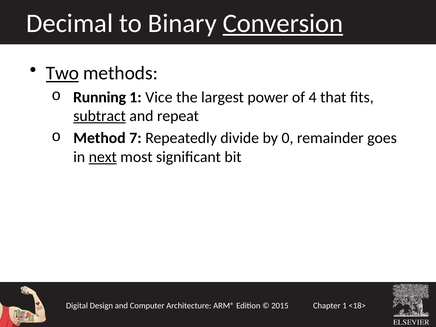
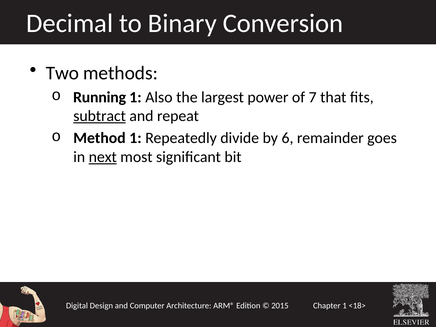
Conversion underline: present -> none (283, 23)
Two underline: present -> none (62, 73)
Vice: Vice -> Also (159, 97)
4: 4 -> 7 (313, 97)
Method 7: 7 -> 1 (135, 138)
0: 0 -> 6 (287, 138)
